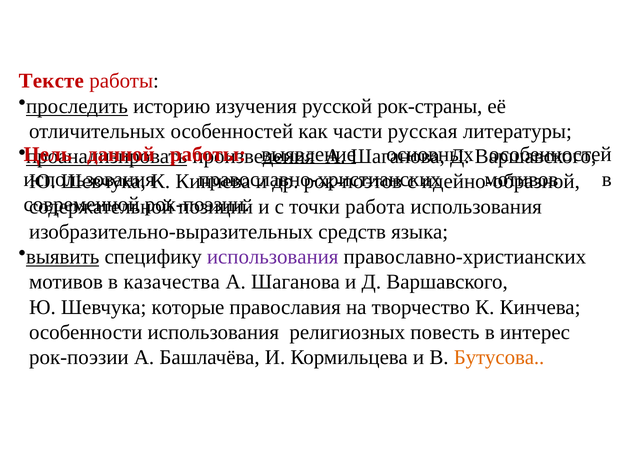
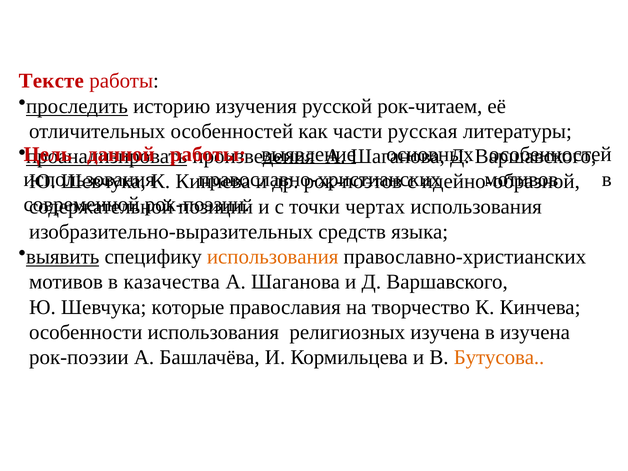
рок-страны: рок-страны -> рок-читаем (430, 106)
работа: работа -> чертах (375, 207)
использования colour: purple -> orange (273, 257)
религиозных повесть: повесть -> изучена (445, 332)
в интерес: интерес -> изучена (535, 332)
